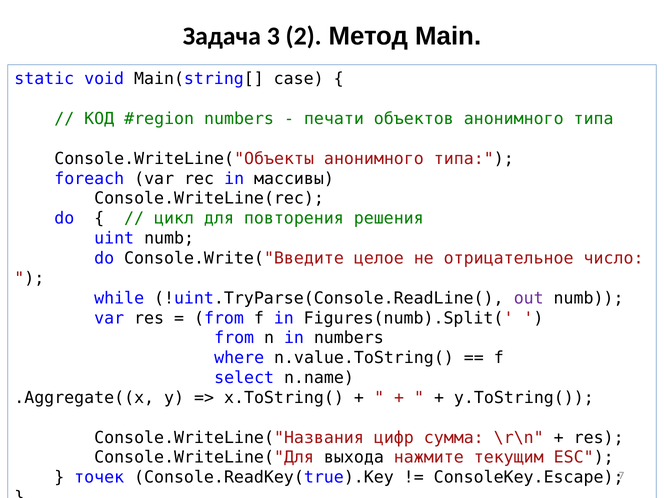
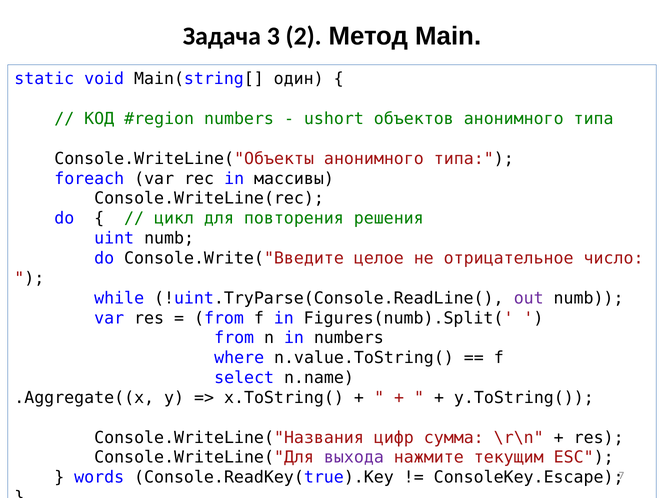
case: case -> один (299, 79)
печати: печати -> ushort (334, 119)
выхода colour: black -> purple (354, 457)
точек: точек -> words (99, 477)
